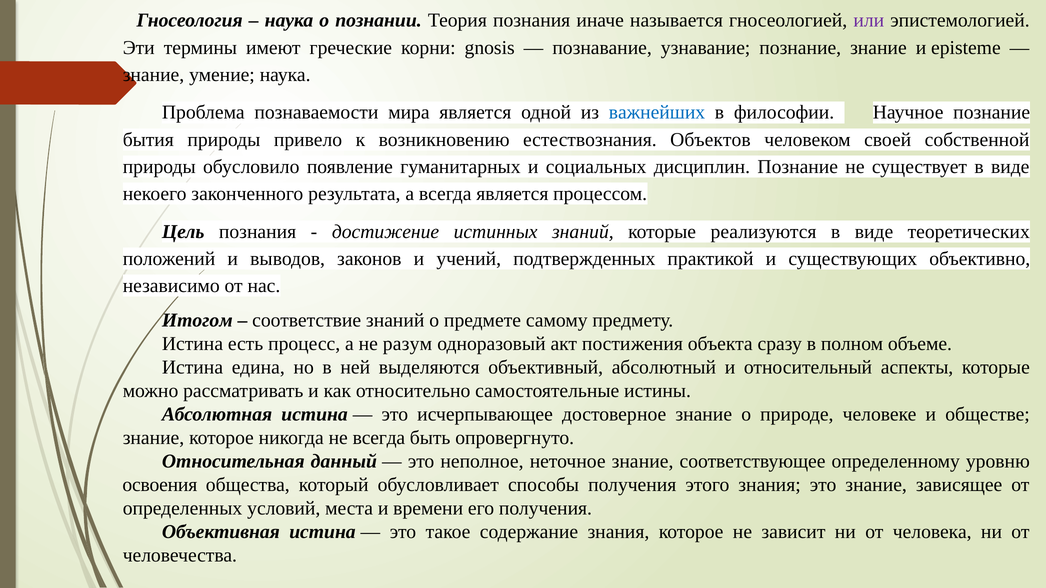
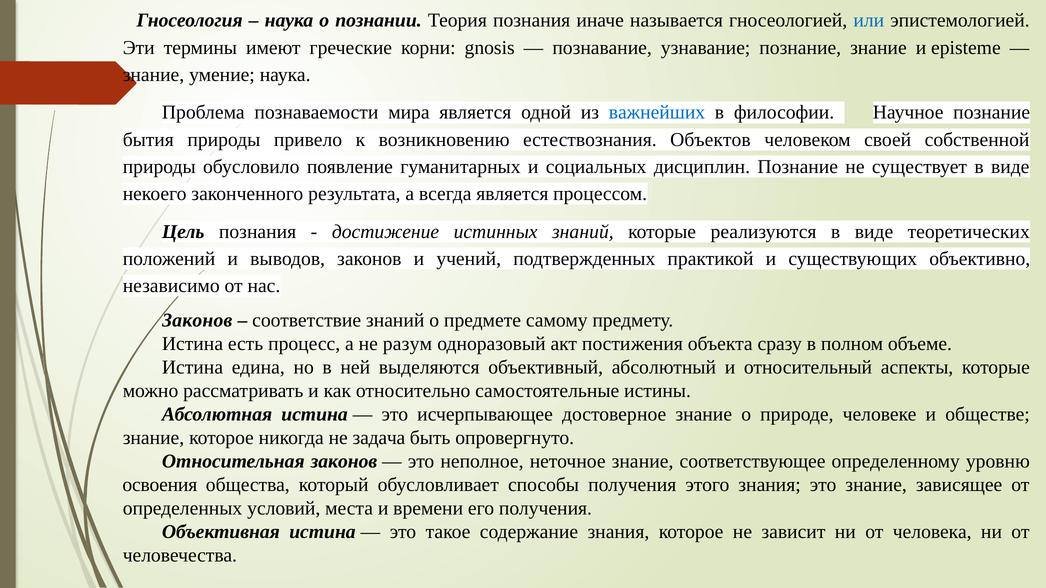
или colour: purple -> blue (869, 21)
Итогом: Итогом -> Законов (197, 320)
не всегда: всегда -> задача (379, 438)
Относительная данный: данный -> законов (344, 461)
